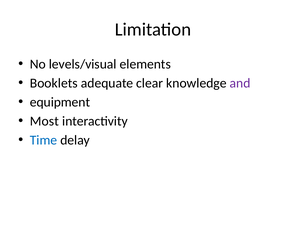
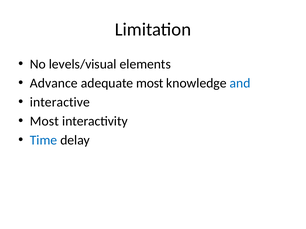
Booklets: Booklets -> Advance (54, 83)
adequate clear: clear -> most (150, 83)
and colour: purple -> blue (240, 83)
equipment: equipment -> interactive (60, 102)
